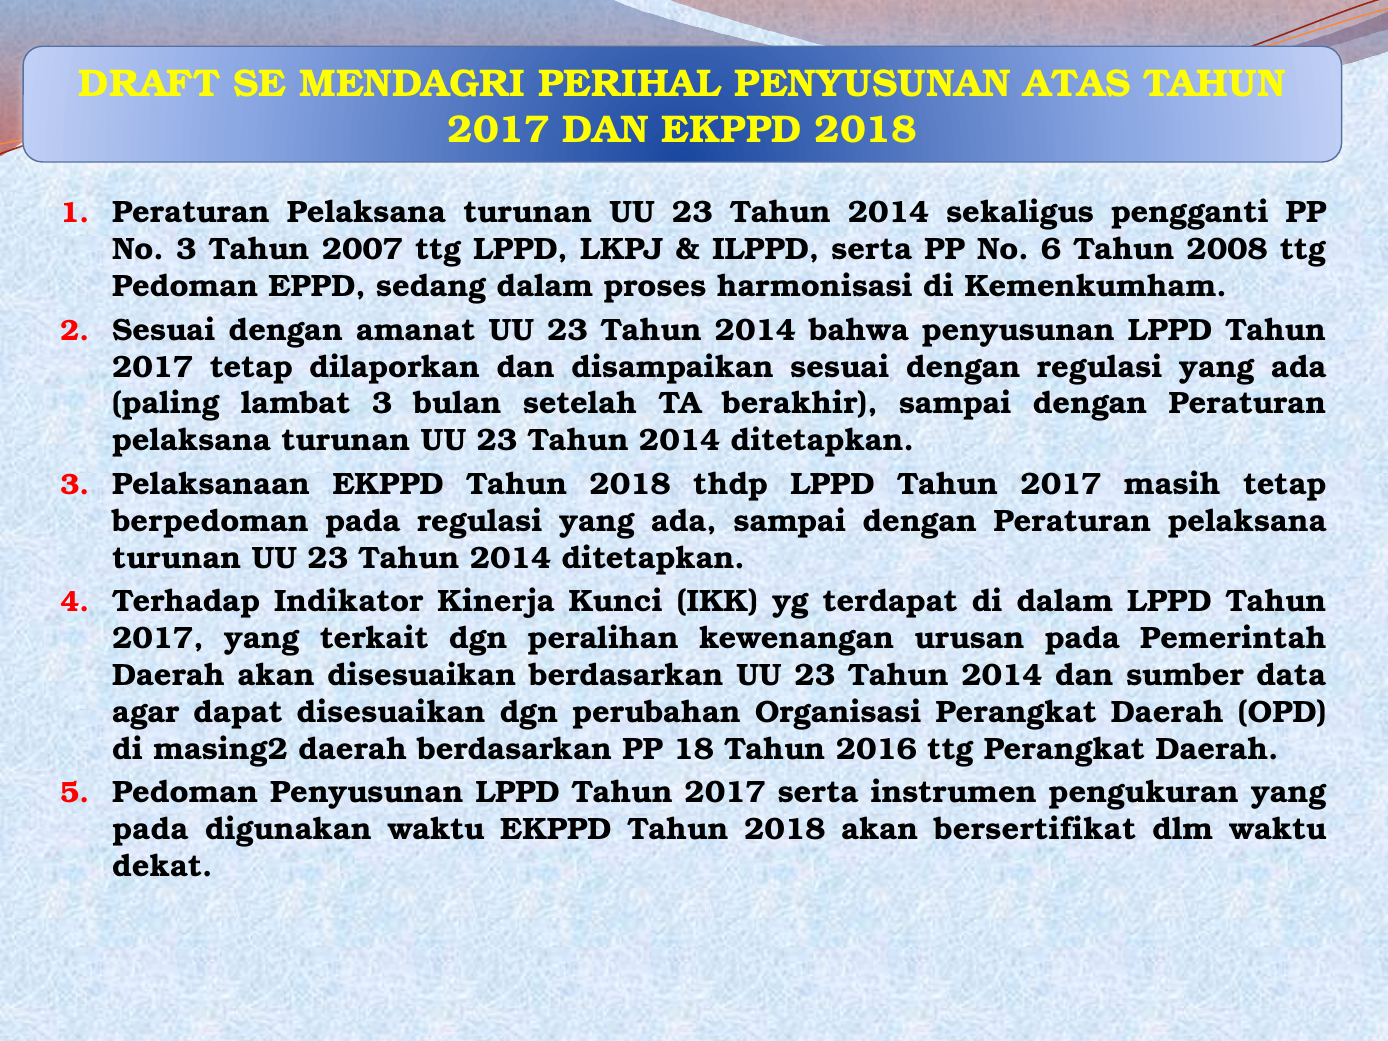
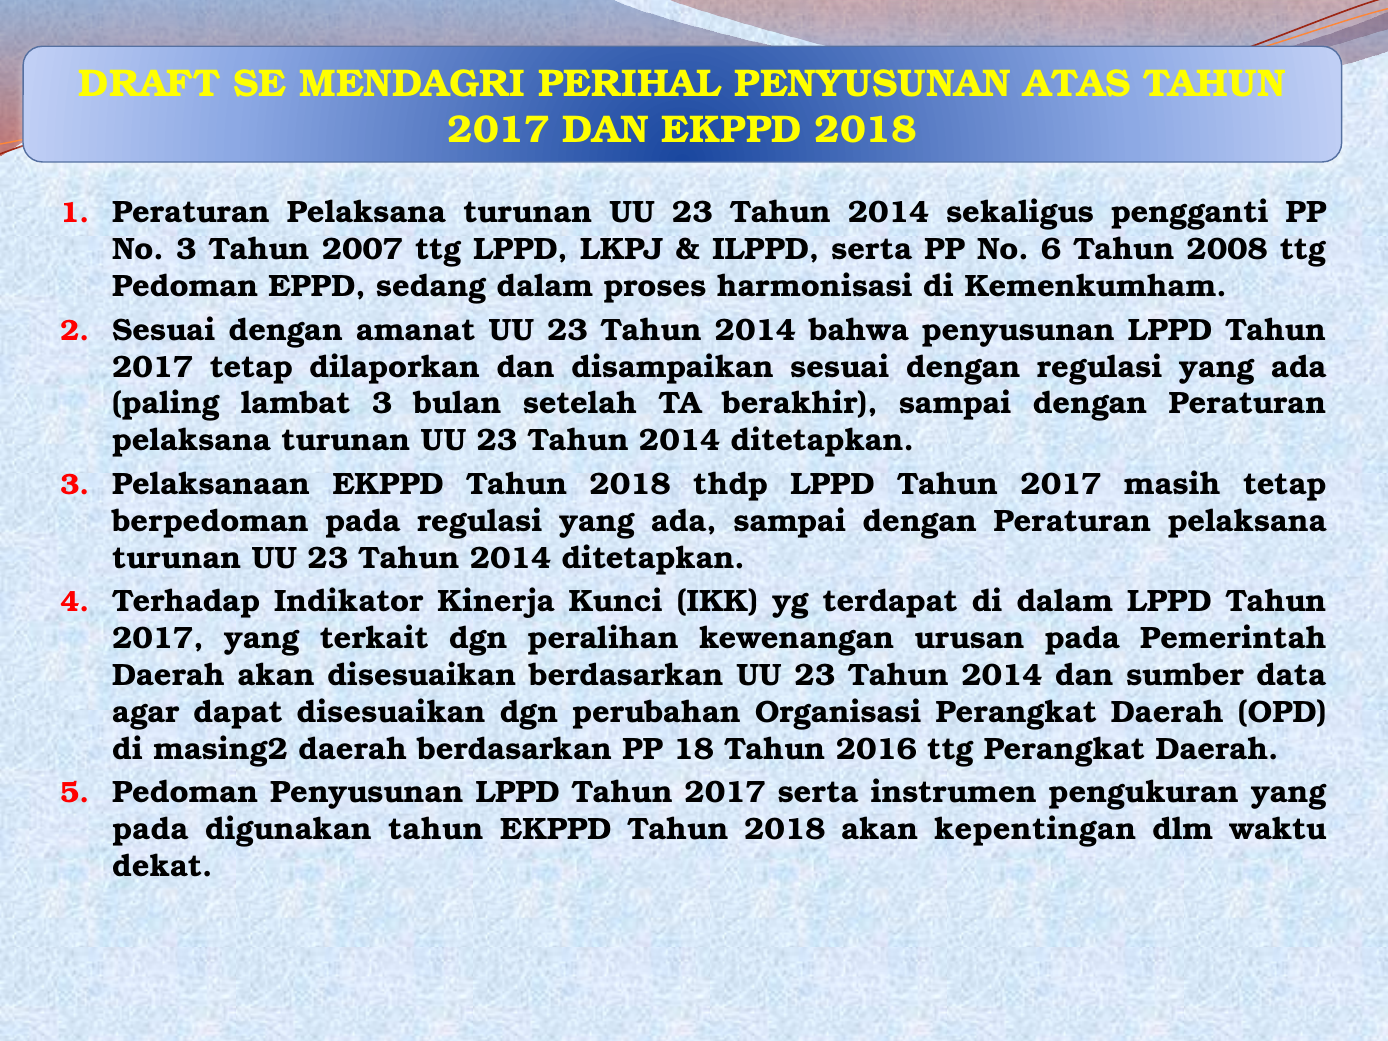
digunakan waktu: waktu -> tahun (436, 829)
bersertifikat: bersertifikat -> kepentingan (1035, 829)
